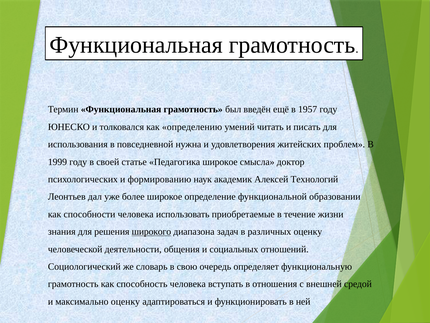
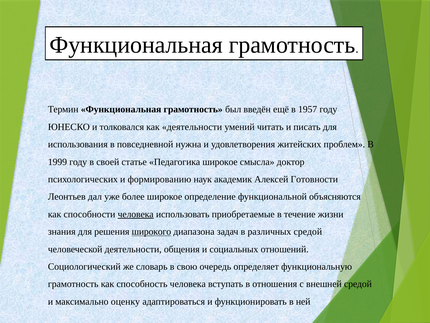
как определению: определению -> деятельности (192, 127)
Технологий: Технологий -> Готовности (314, 179)
образовании: образовании -> объясняются (335, 197)
человека underline: none -> present (136, 214)
различных оценку: оценку -> средой (308, 231)
